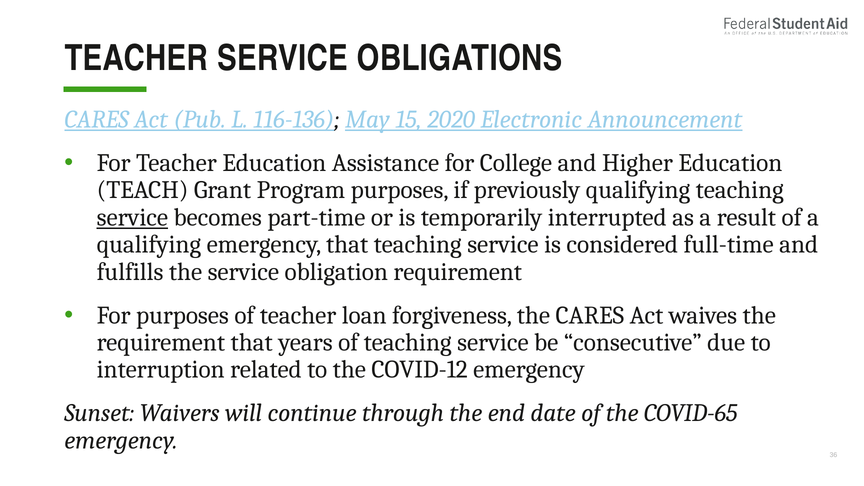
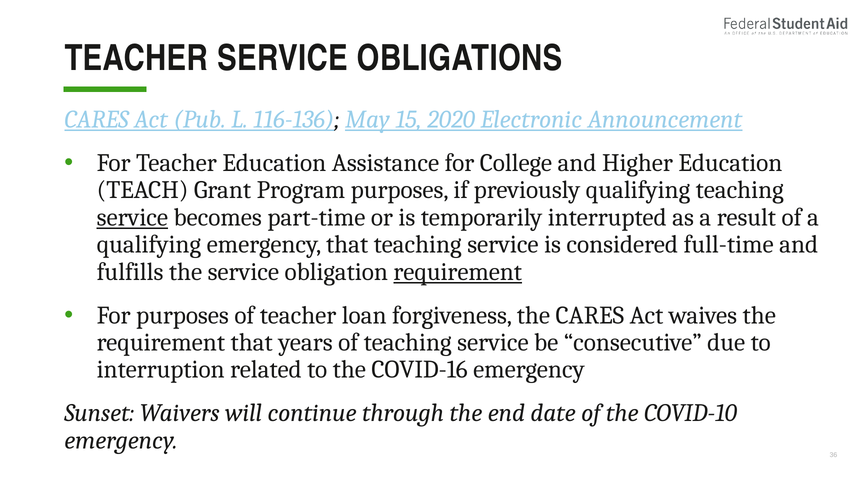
requirement underline: none -> present (458, 272)
COVID-12: COVID-12 -> COVID-16 (420, 370)
COVID-65: COVID-65 -> COVID-10 (691, 413)
